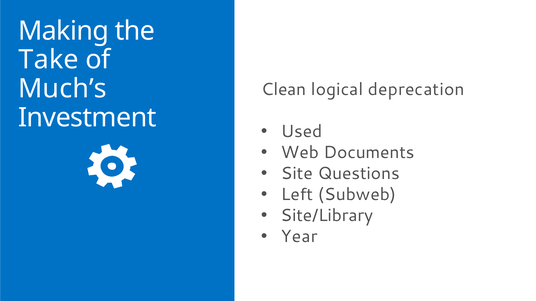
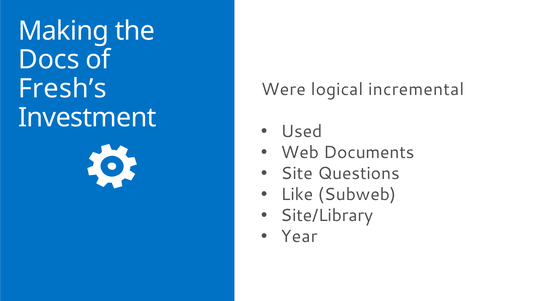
Take: Take -> Docs (49, 60)
Much’s: Much’s -> Fresh’s (62, 89)
Clean: Clean -> Were (284, 90)
deprecation: deprecation -> incremental (416, 90)
Left: Left -> Like (297, 195)
